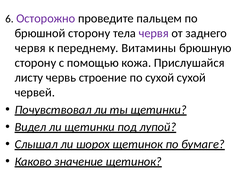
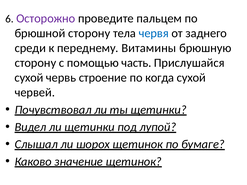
червя colour: purple -> blue (154, 33)
червя: червя -> среди (30, 48)
кожа: кожа -> часть (136, 63)
листу: листу -> сухой (29, 78)
по сухой: сухой -> когда (160, 78)
